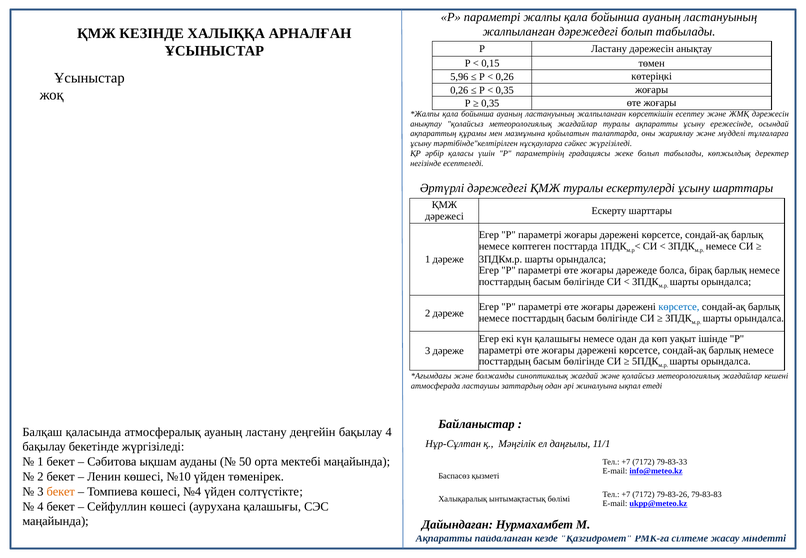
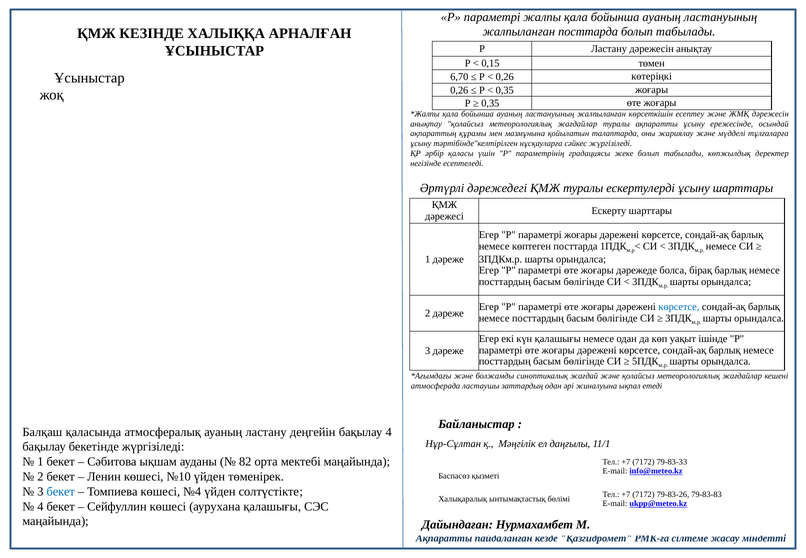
жалпыланған дәрежедегі: дәрежедегі -> посттарда (588, 32)
5,96: 5,96 -> 6,70 (459, 77)
50: 50 -> 82 (245, 462)
бекет colour: orange -> blue (61, 492)
